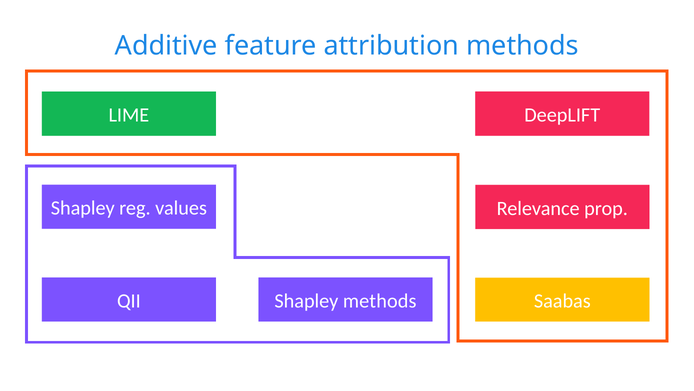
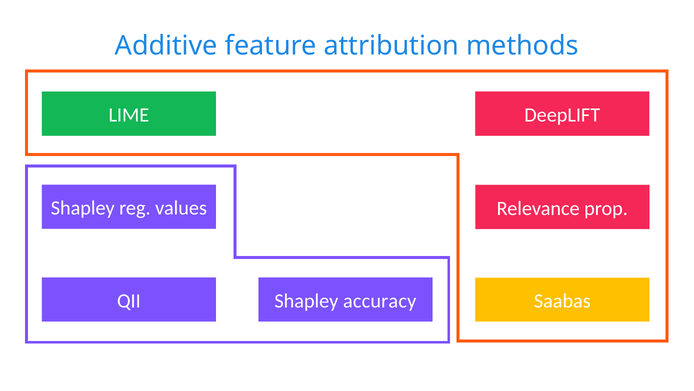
Shapley methods: methods -> accuracy (380, 300)
